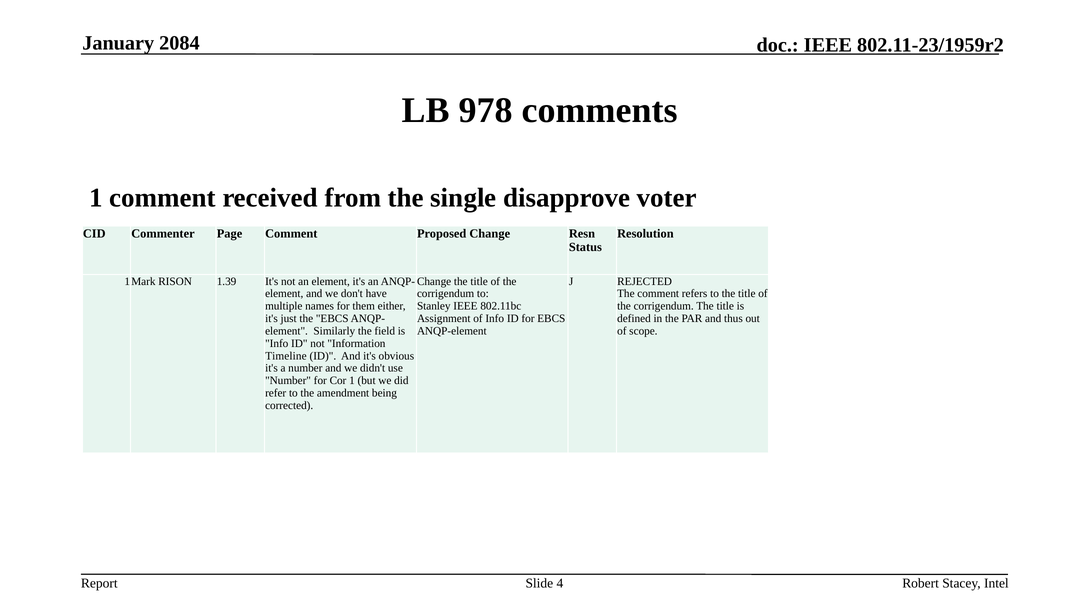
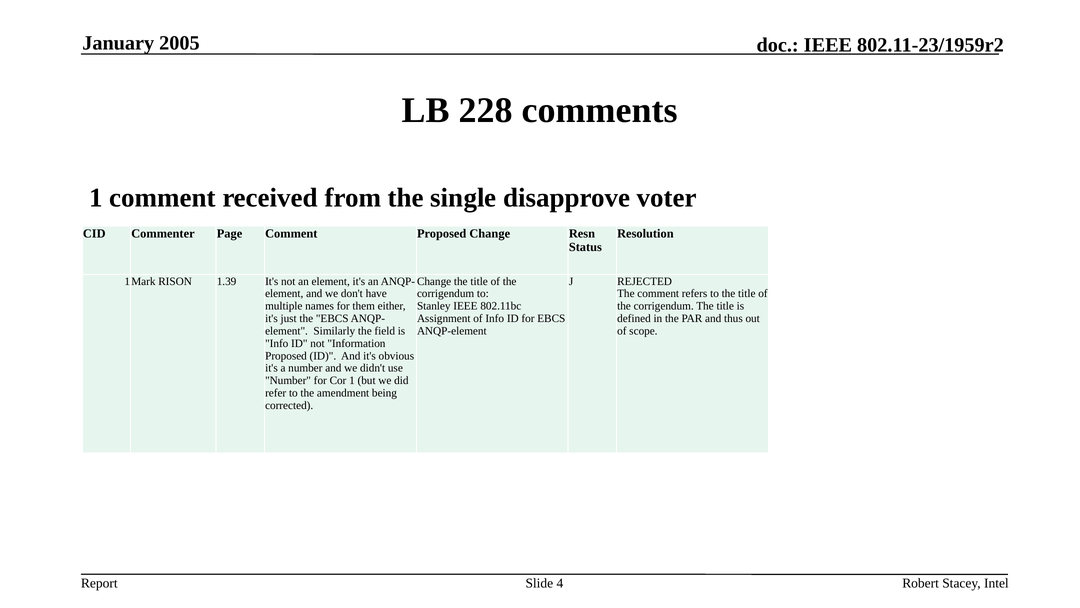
2084: 2084 -> 2005 (179, 43)
978: 978 -> 228 (486, 110)
Timeline: Timeline -> Proposed (286, 356)
